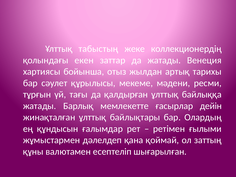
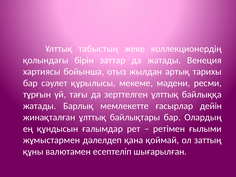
екен: екен -> бірін (84, 60)
қалдырған: қалдырған -> зерттелген (126, 94)
